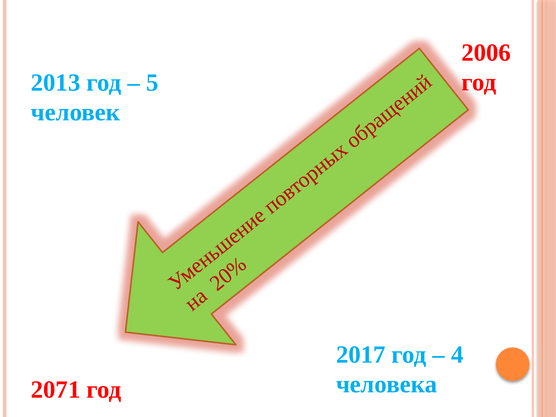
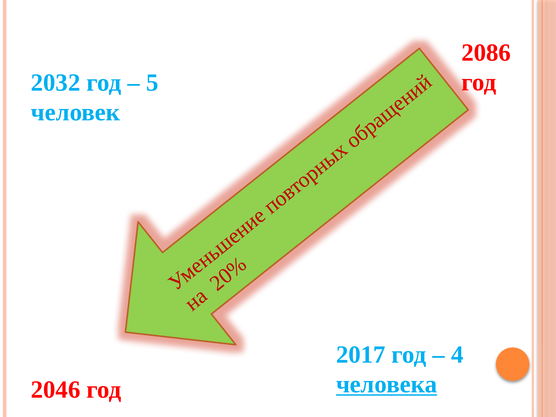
2006: 2006 -> 2086 (486, 53)
2013: 2013 -> 2032 (56, 83)
человека underline: none -> present (387, 384)
2071: 2071 -> 2046 (56, 390)
